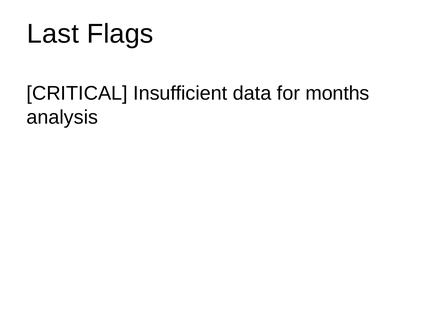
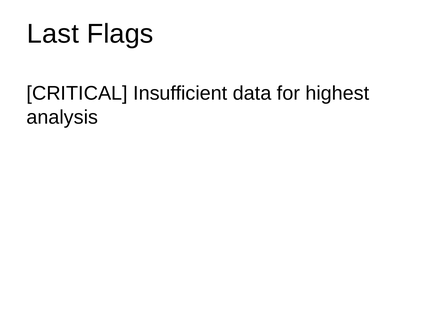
months: months -> highest (337, 93)
